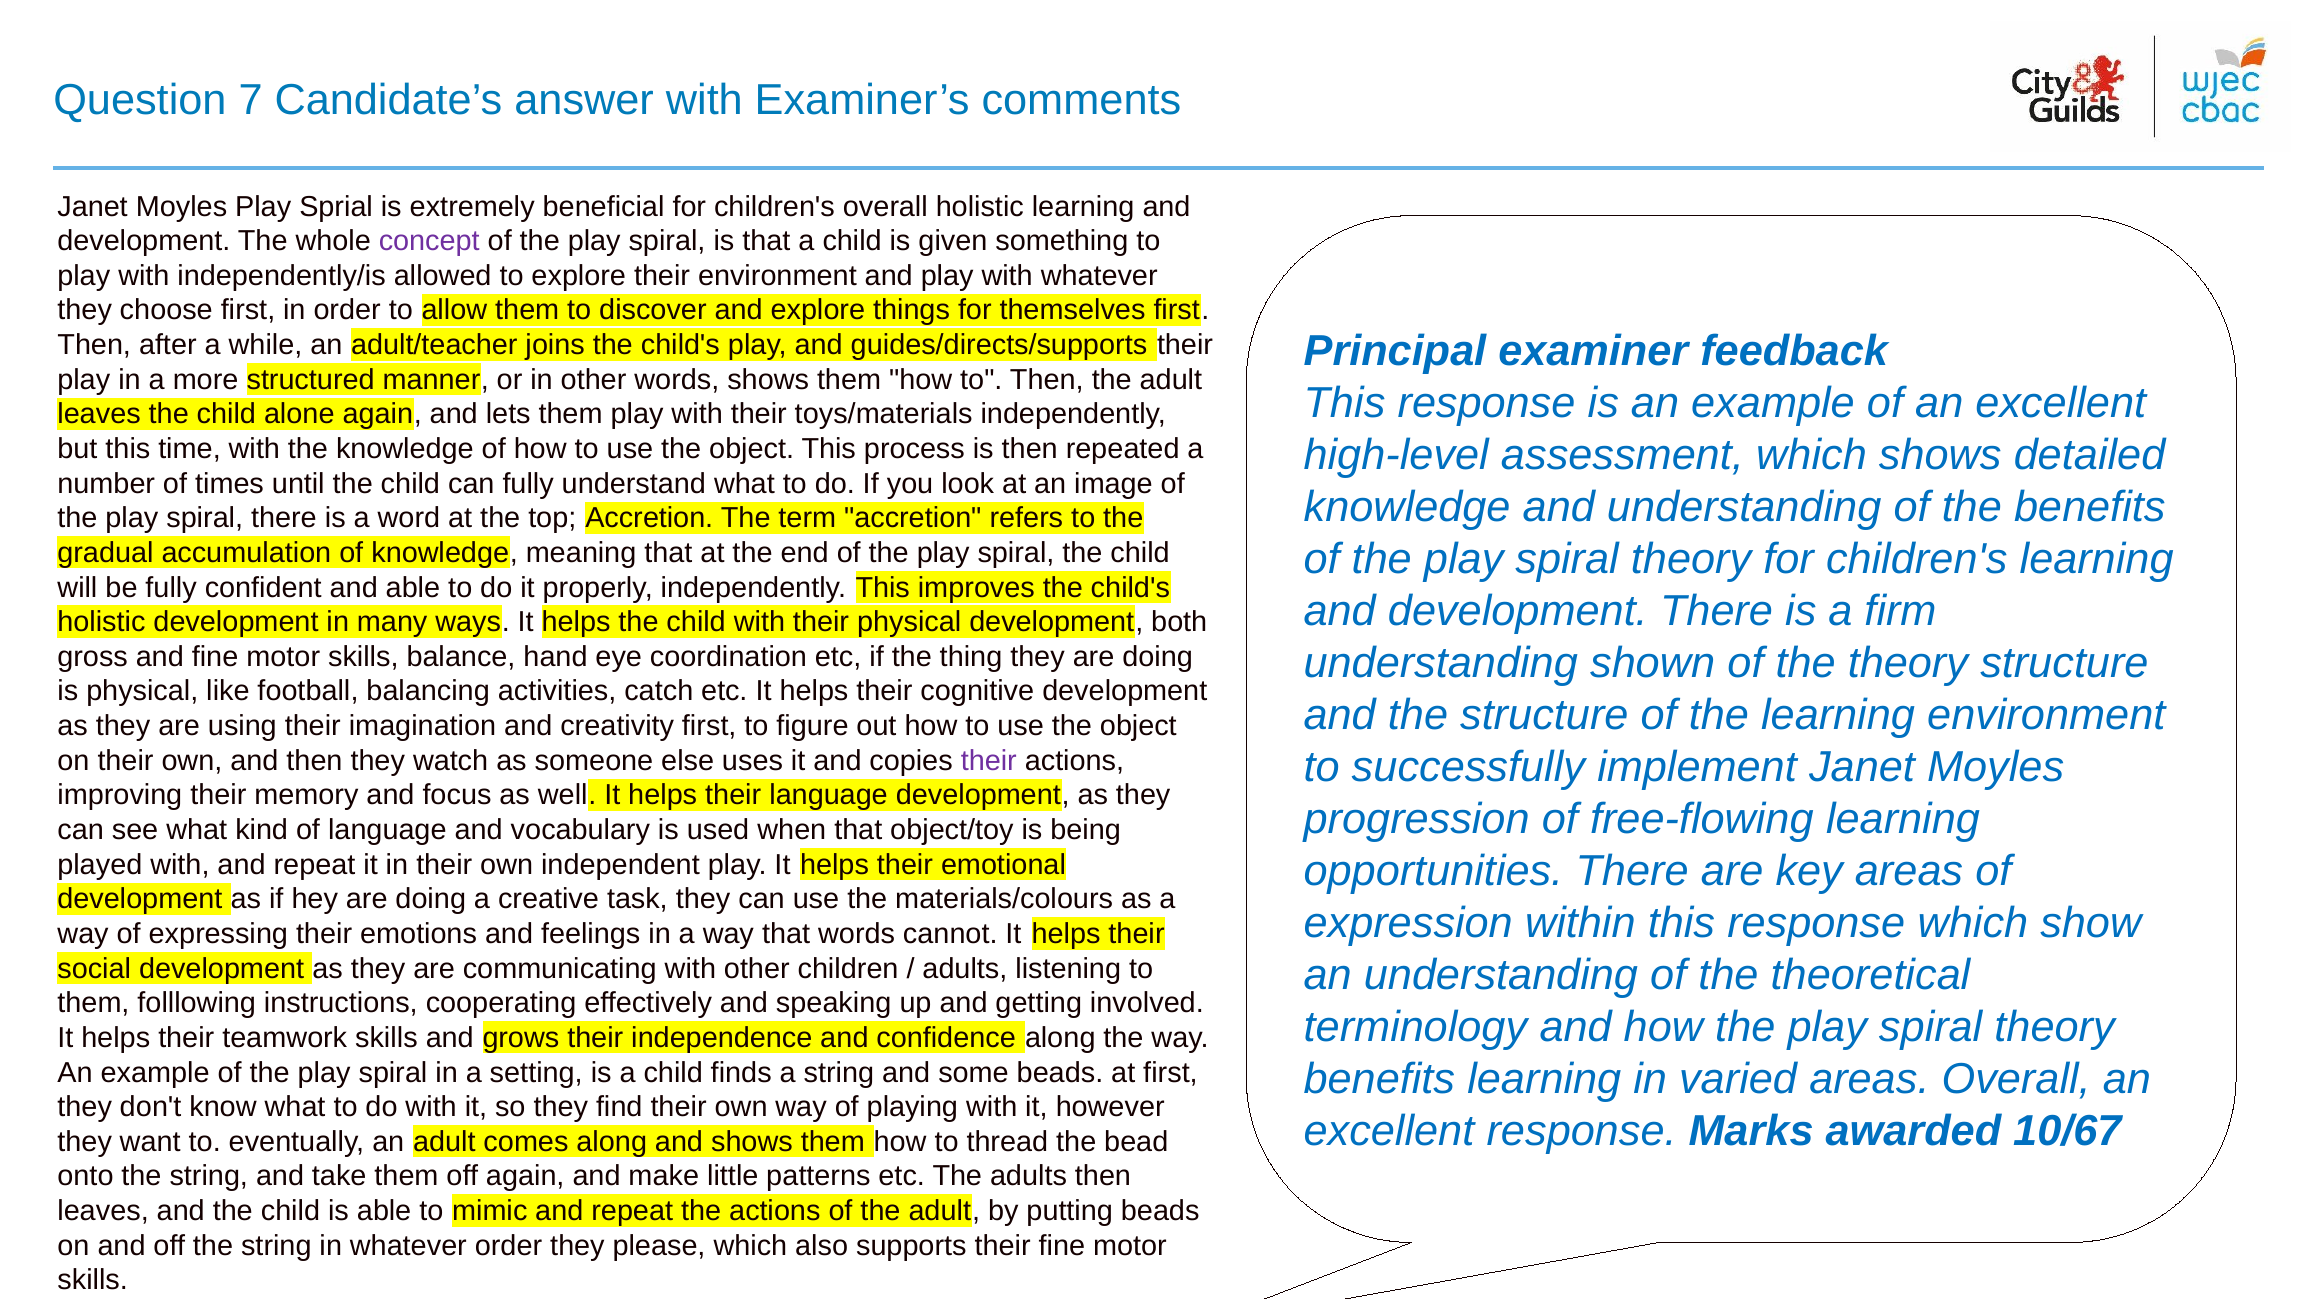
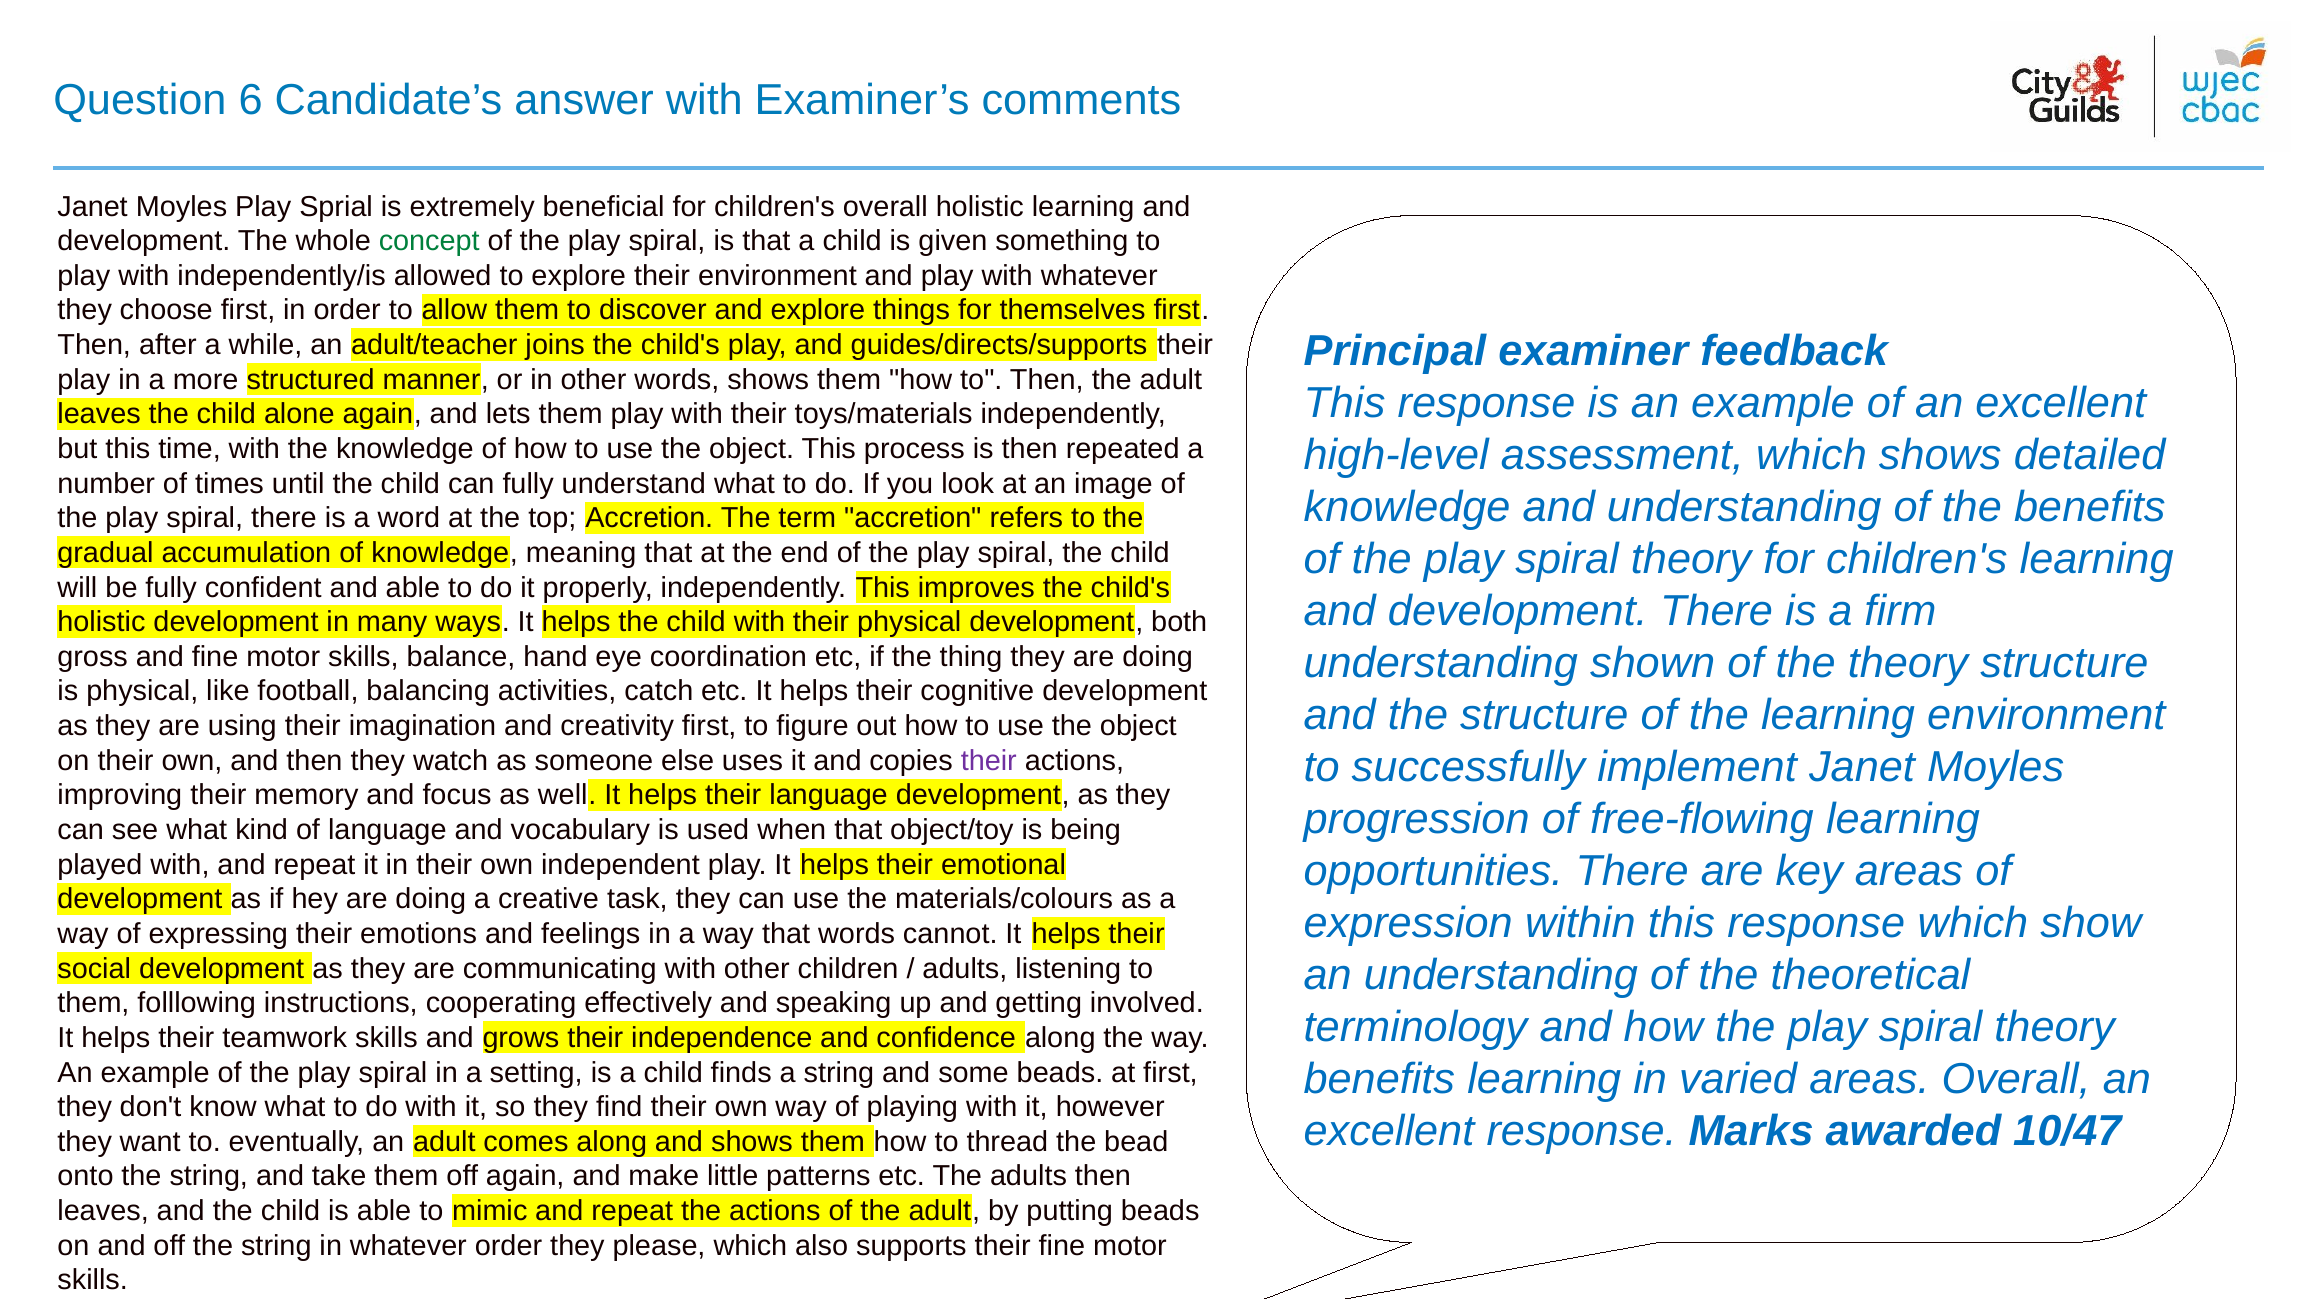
7: 7 -> 6 (251, 101)
concept colour: purple -> green (429, 241)
10/67: 10/67 -> 10/47 (2067, 1131)
